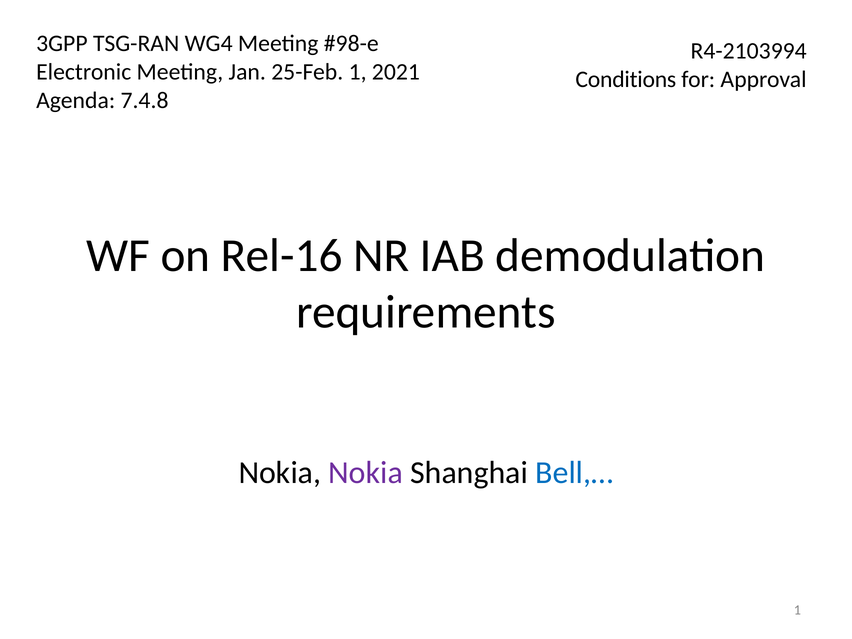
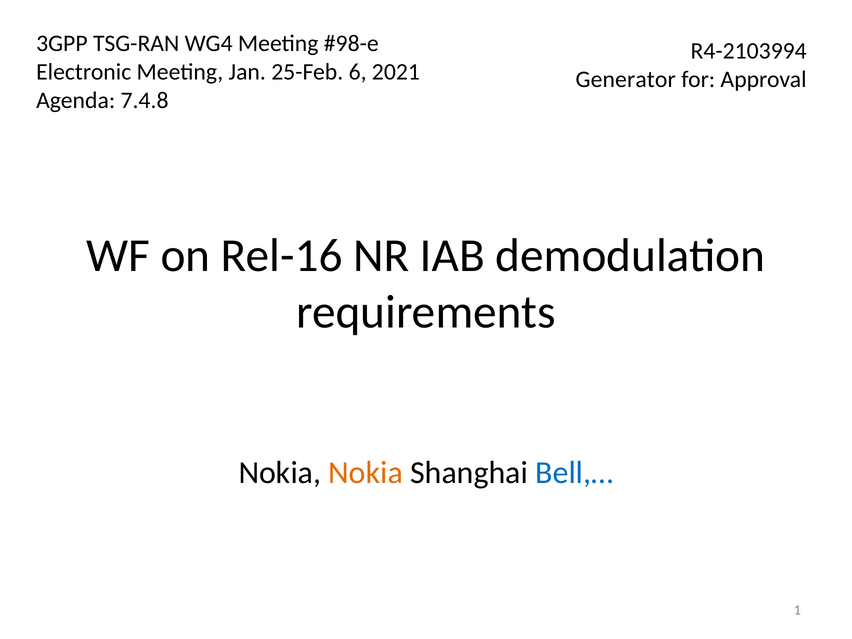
25-Feb 1: 1 -> 6 (358, 72)
Conditions: Conditions -> Generator (626, 79)
Nokia colour: purple -> orange (366, 473)
